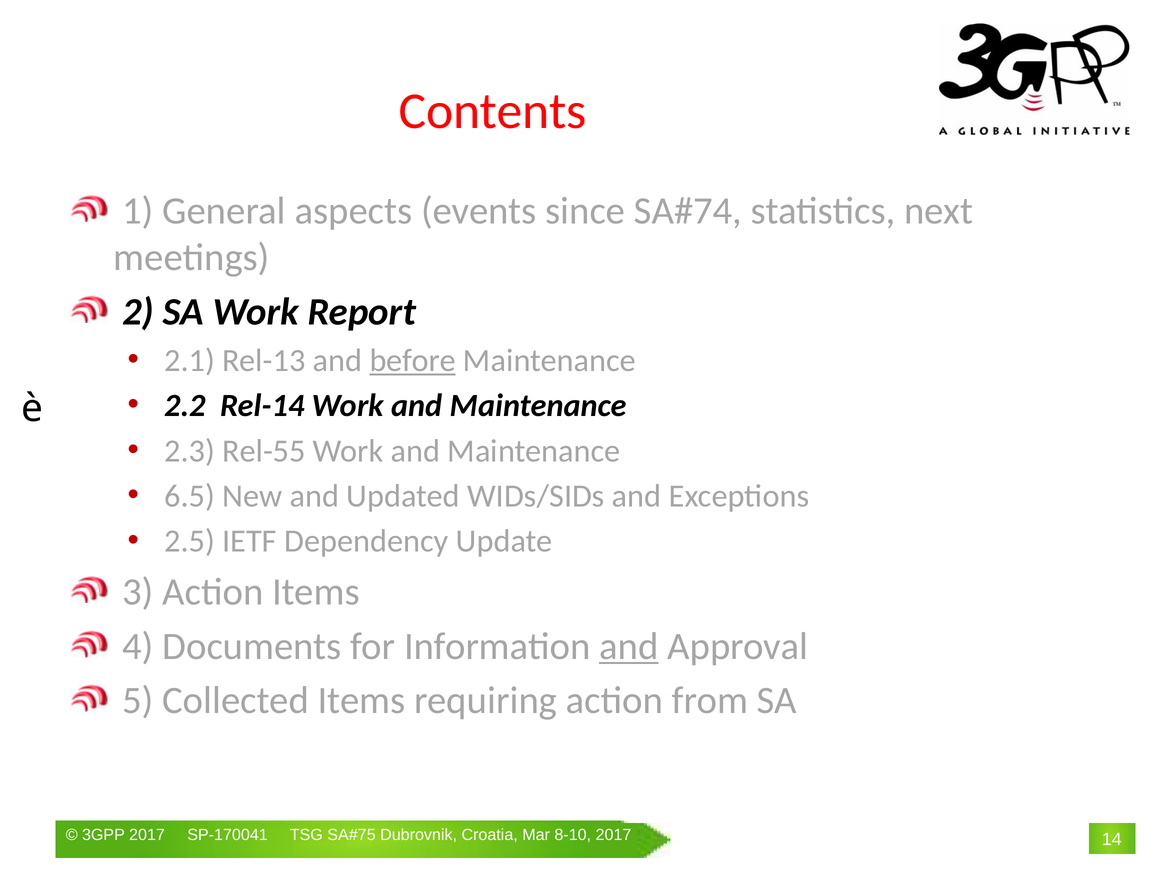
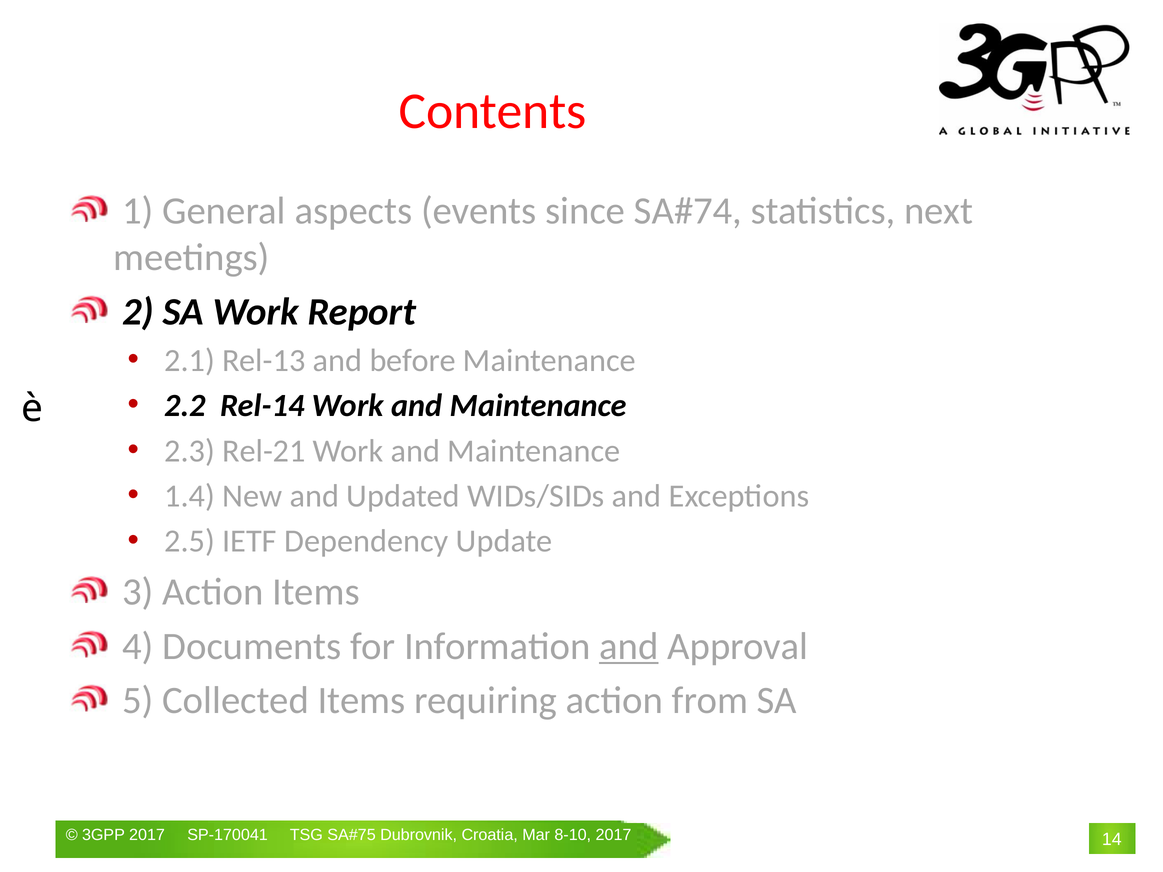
before underline: present -> none (413, 361)
Rel-55: Rel-55 -> Rel-21 (264, 451)
6.5: 6.5 -> 1.4 (190, 496)
